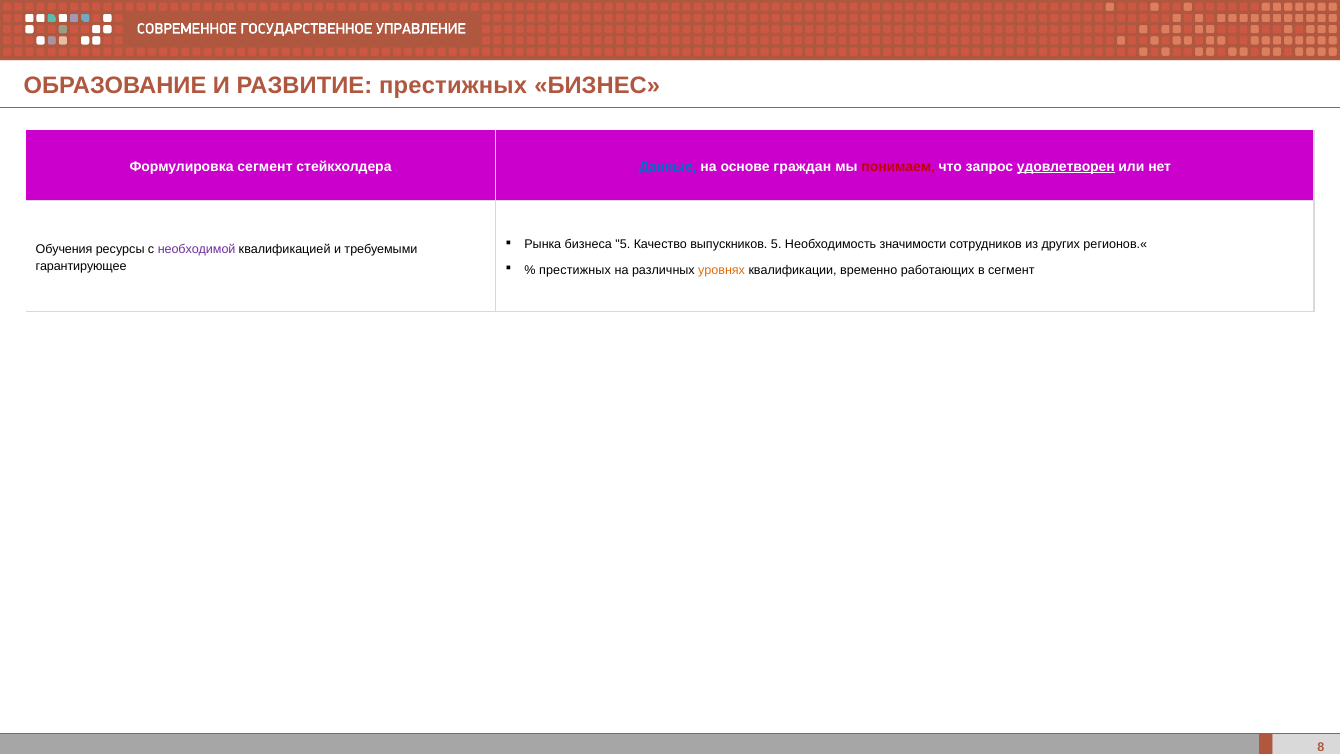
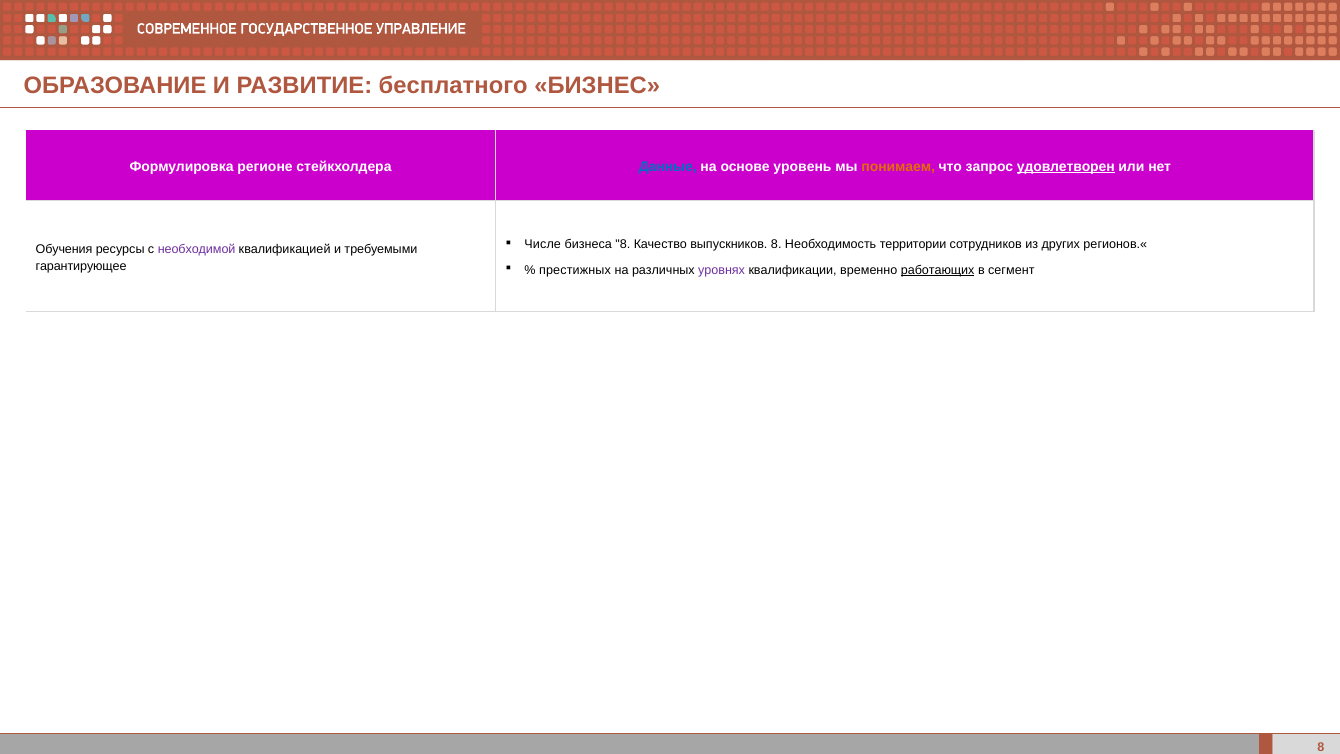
РАЗВИТИЕ престижных: престижных -> бесплатного (453, 86)
Формулировка сегмент: сегмент -> регионе (265, 167)
граждан: граждан -> уровень (802, 167)
понимаем colour: red -> orange (898, 167)
Рынка: Рынка -> Числе (543, 245)
бизнеса 5: 5 -> 8 (623, 245)
выпускников 5: 5 -> 8 (776, 245)
значимости: значимости -> территории (913, 245)
уровнях colour: orange -> purple (722, 270)
работающих underline: none -> present (938, 270)
